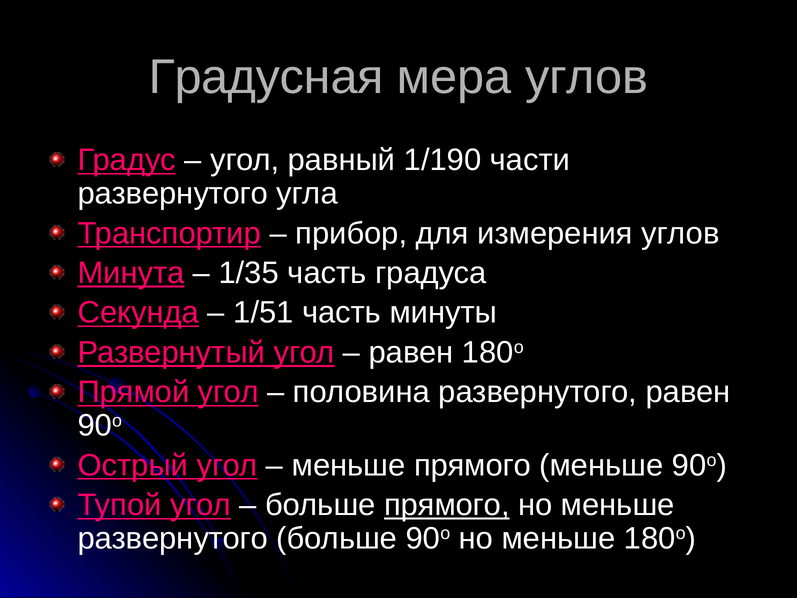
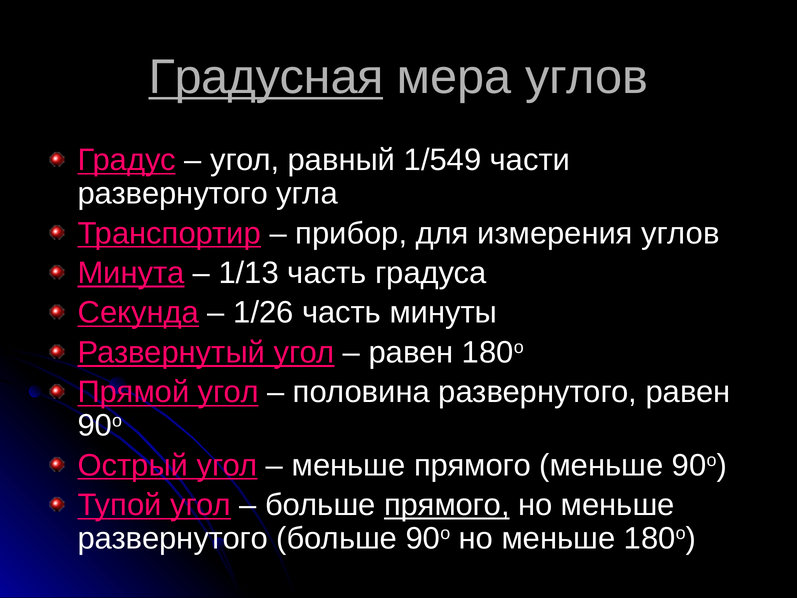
Градусная underline: none -> present (266, 77)
1/190: 1/190 -> 1/549 (443, 160)
1/35: 1/35 -> 1/13 (249, 273)
1/51: 1/51 -> 1/26 (263, 313)
